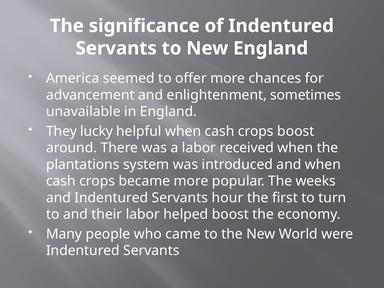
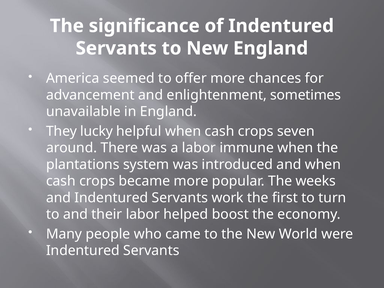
crops boost: boost -> seven (296, 131)
received: received -> immune (247, 148)
hour: hour -> work (228, 198)
